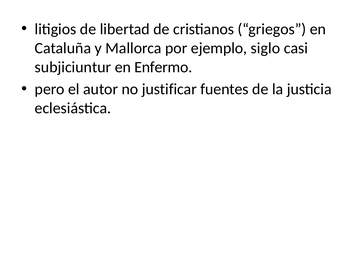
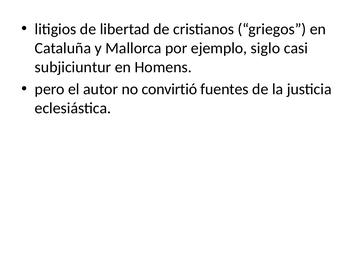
Enfermo: Enfermo -> Homens (163, 67)
justificar: justificar -> convirtió (169, 89)
